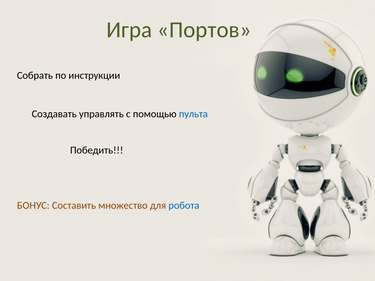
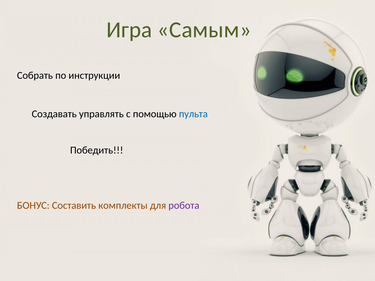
Портов: Портов -> Самым (204, 30)
множество: множество -> комплекты (123, 206)
робота colour: blue -> purple (184, 206)
